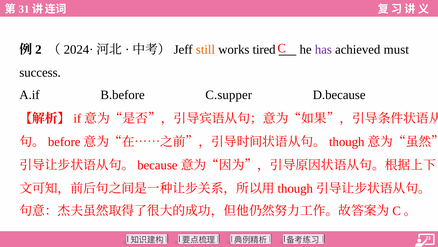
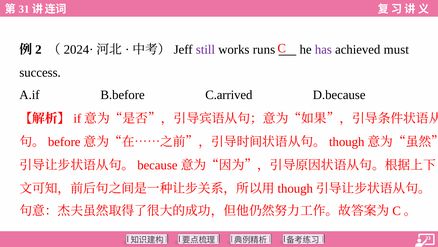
still colour: orange -> purple (205, 50)
tired: tired -> runs (264, 50)
C.supper: C.supper -> C.arrived (229, 95)
